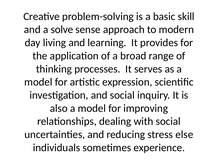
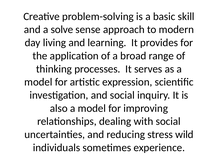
else: else -> wild (184, 134)
